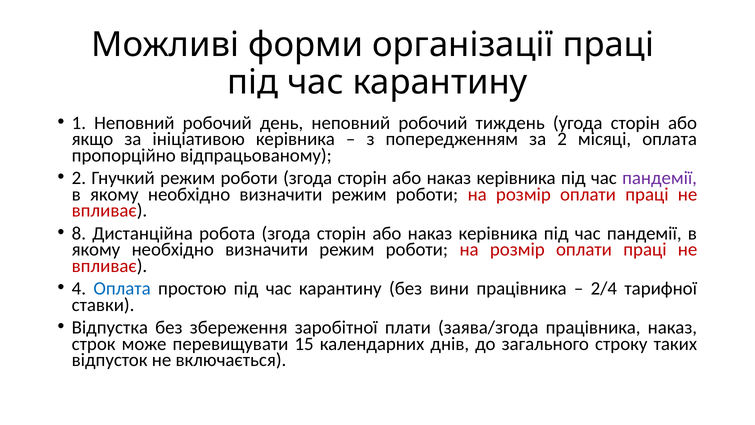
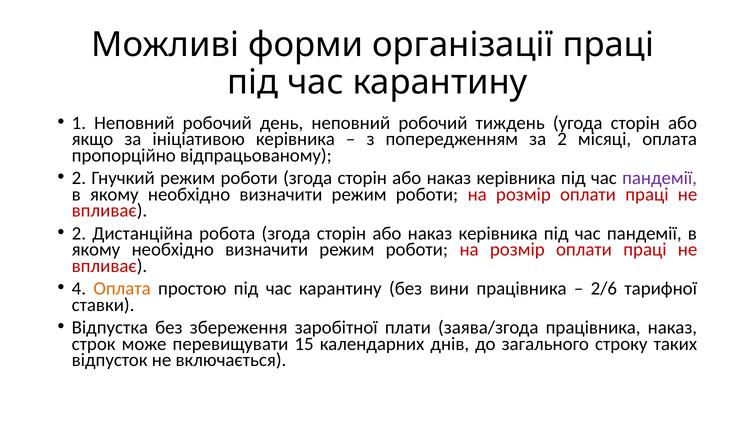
8: 8 -> 2 (79, 233)
Оплата colour: blue -> orange (122, 288)
2/4: 2/4 -> 2/6 (604, 288)
